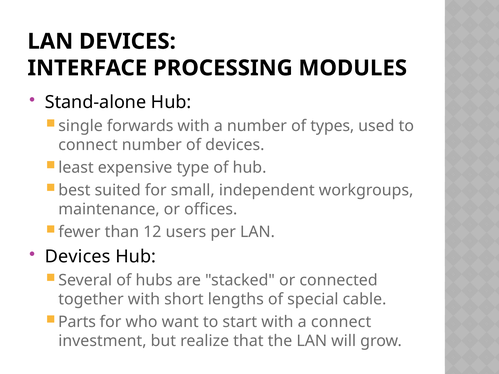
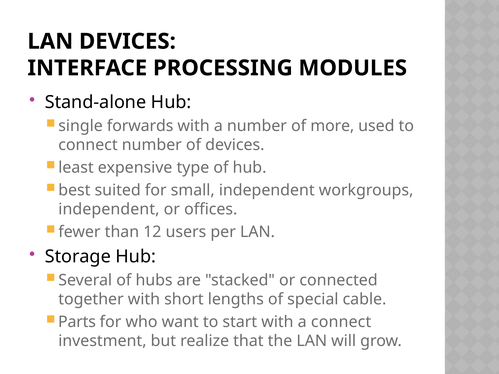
types: types -> more (332, 126)
maintenance: maintenance -> independent (109, 209)
Devices: Devices -> Storage (78, 257)
